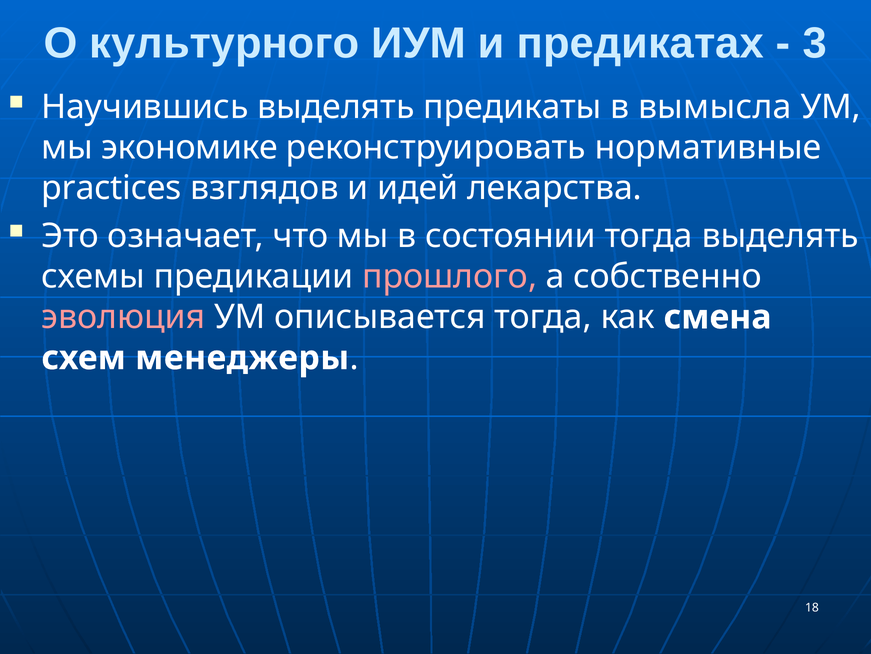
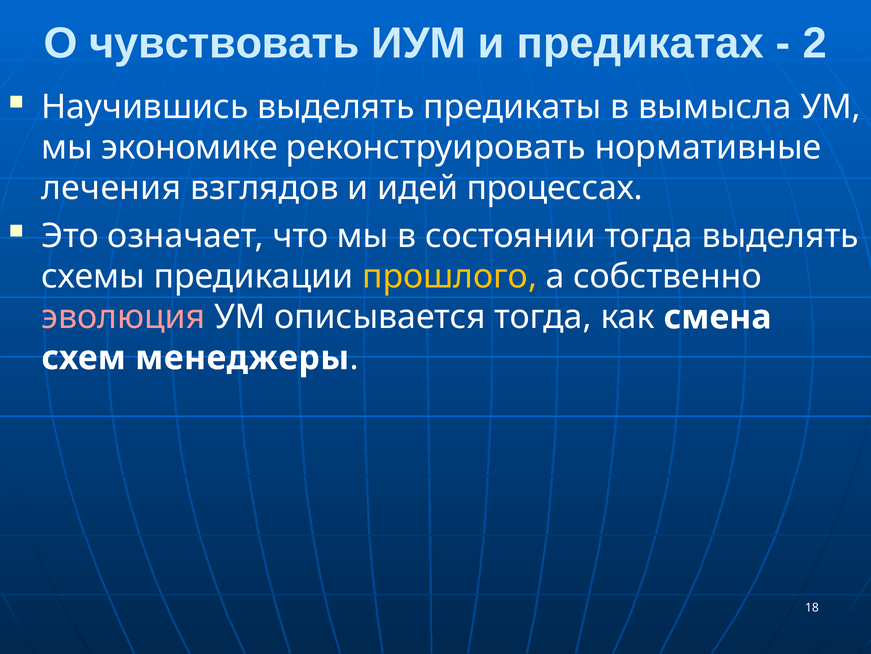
культурного: культурного -> чувствовать (225, 43)
3: 3 -> 2 (815, 43)
practices: practices -> лечения (111, 188)
лекарства: лекарства -> процессах (555, 188)
прошлого colour: pink -> yellow (450, 276)
